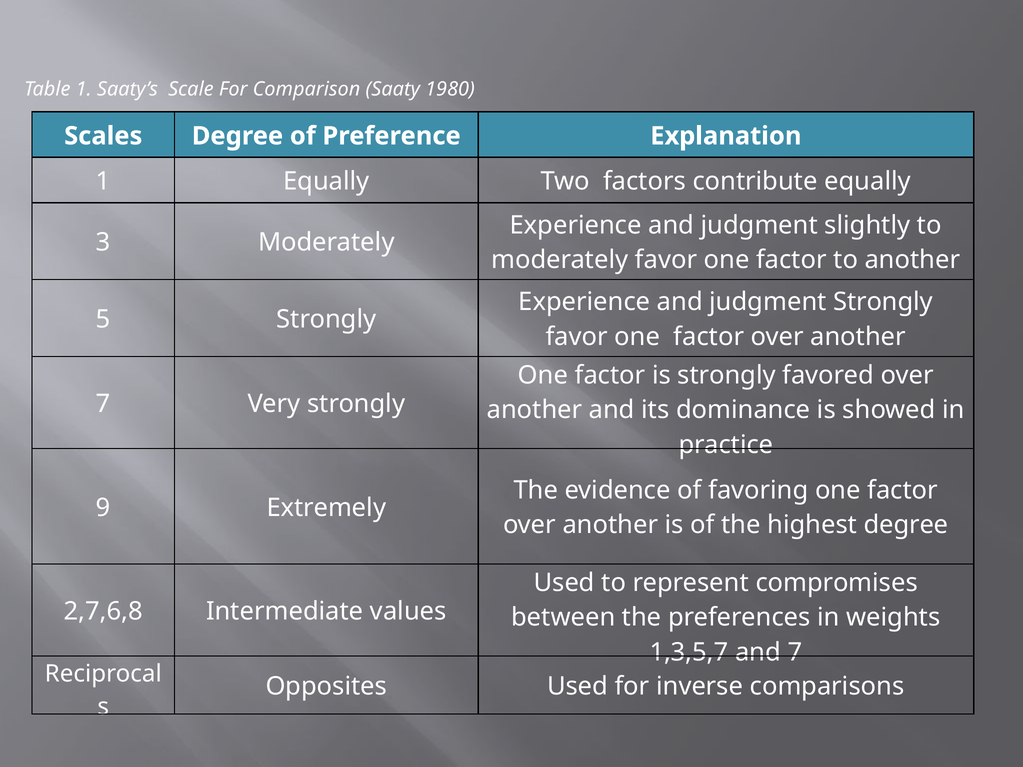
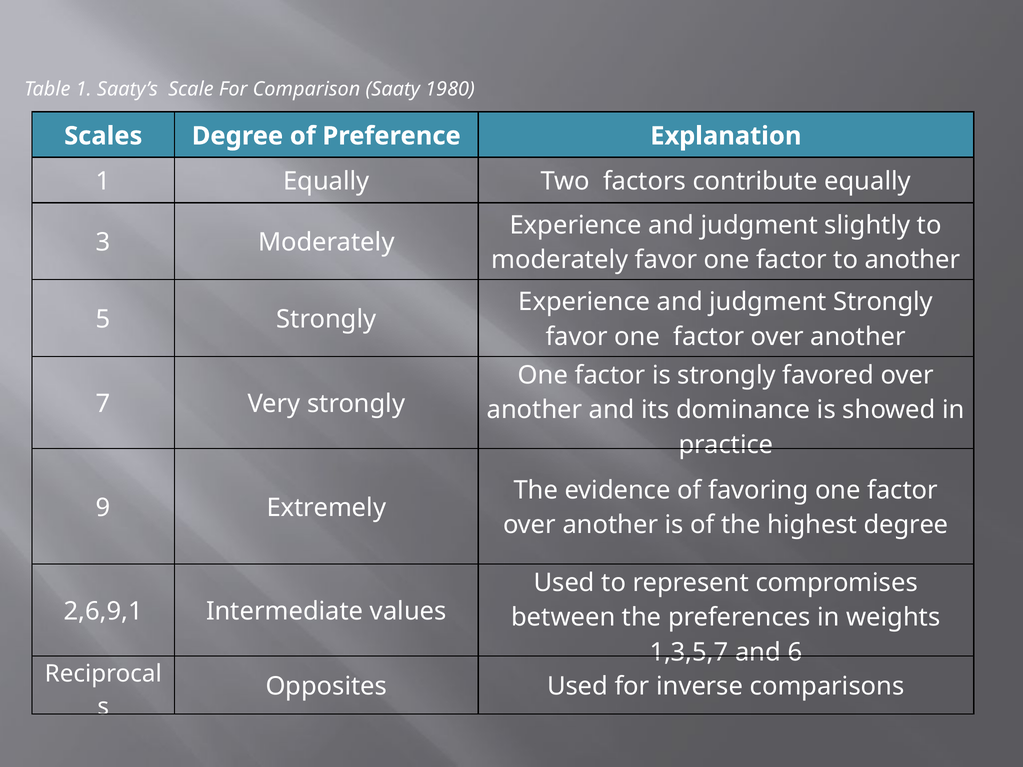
2,7,6,8: 2,7,6,8 -> 2,6,9,1 (103, 612)
and 7: 7 -> 6 (795, 652)
